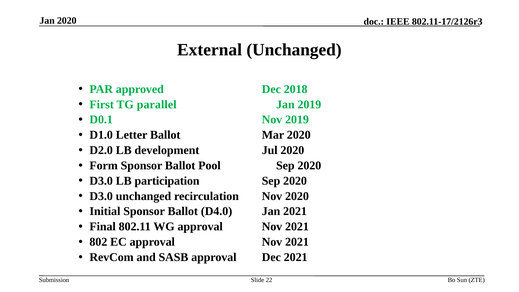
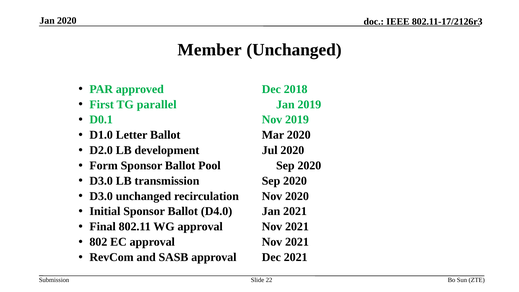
External: External -> Member (210, 50)
participation: participation -> transmission (167, 181)
